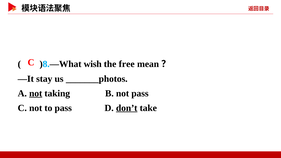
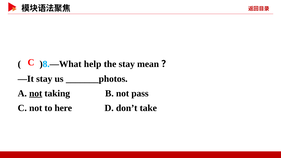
wish: wish -> help (93, 64)
the free: free -> stay (127, 64)
to pass: pass -> here (63, 108)
don’t underline: present -> none (127, 108)
